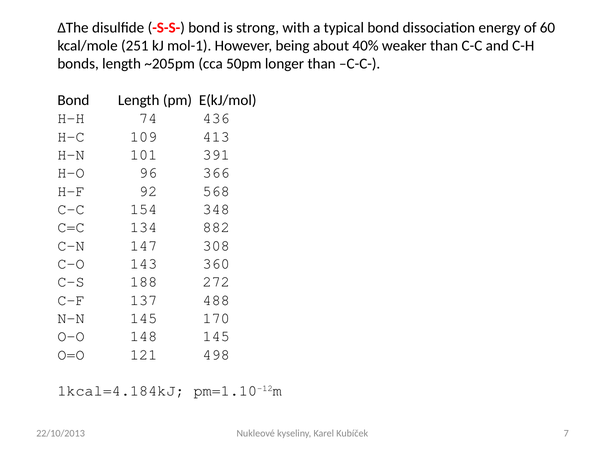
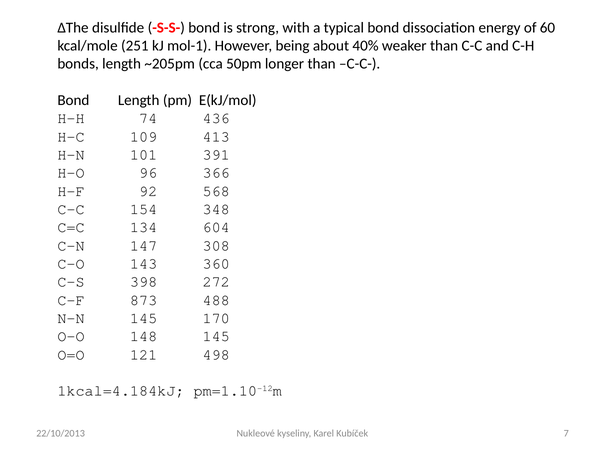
882: 882 -> 604 (216, 227)
188: 188 -> 398 (144, 282)
137: 137 -> 873 (144, 300)
